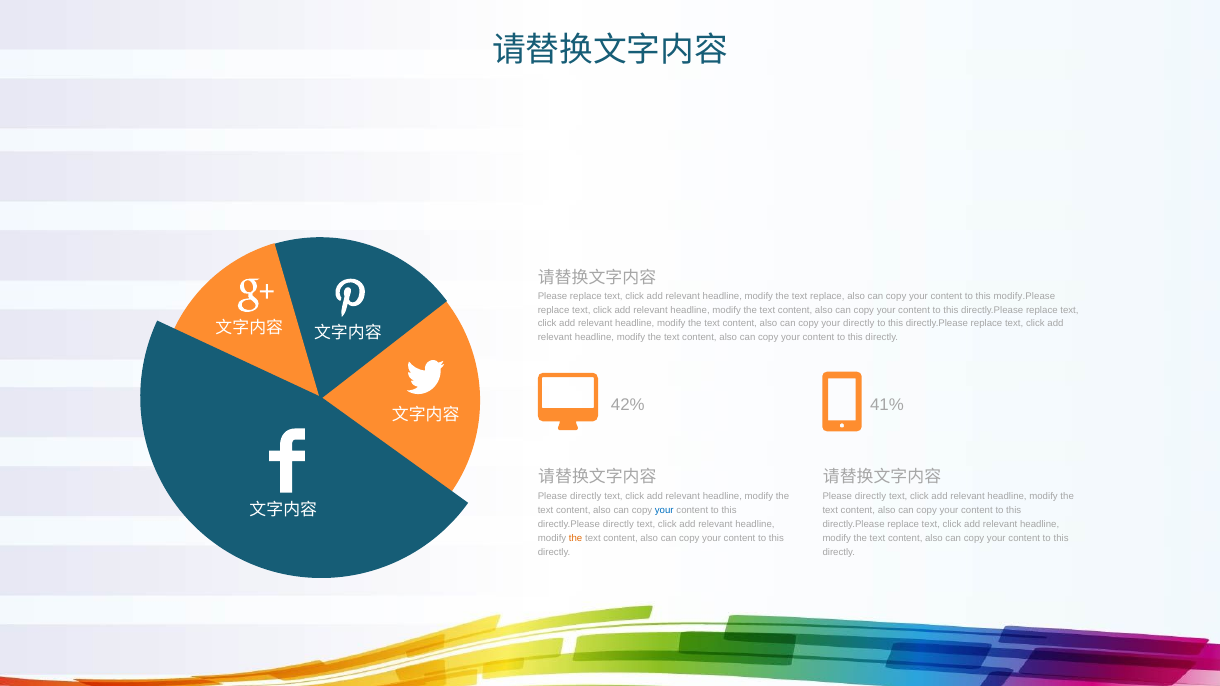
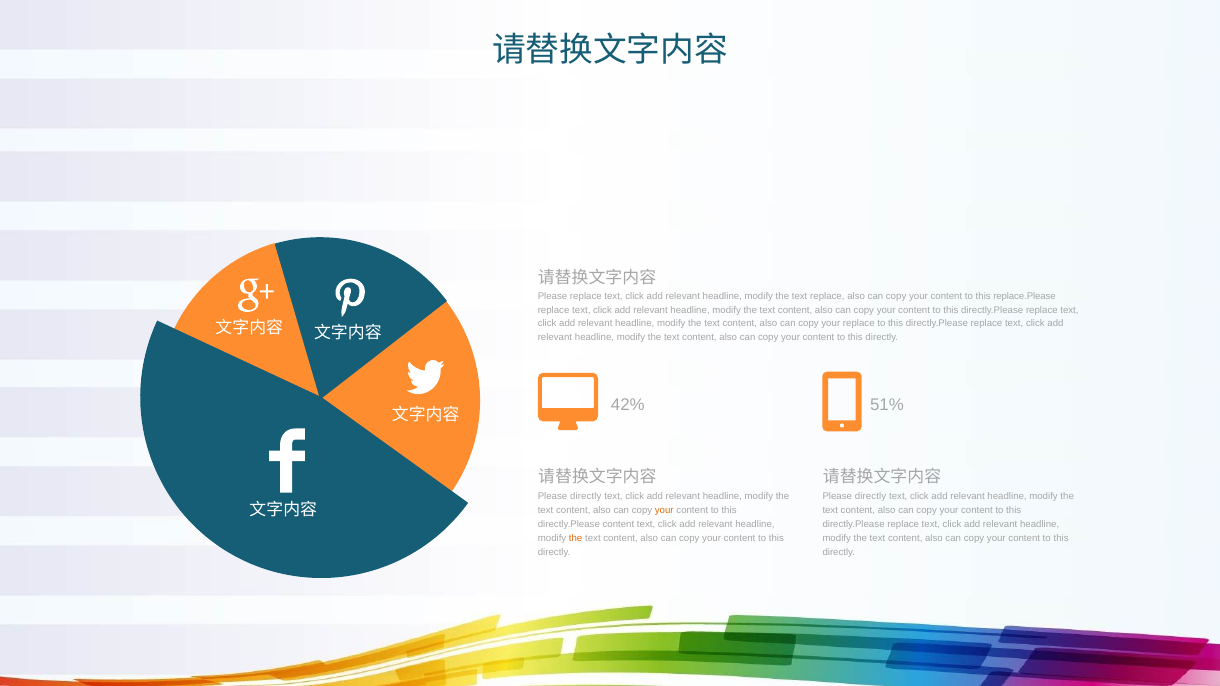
modify.Please: modify.Please -> replace.Please (1025, 296)
your directly: directly -> replace (859, 324)
41%: 41% -> 51% (887, 405)
your colour: blue -> orange (664, 511)
directly.Please directly: directly -> content (618, 525)
